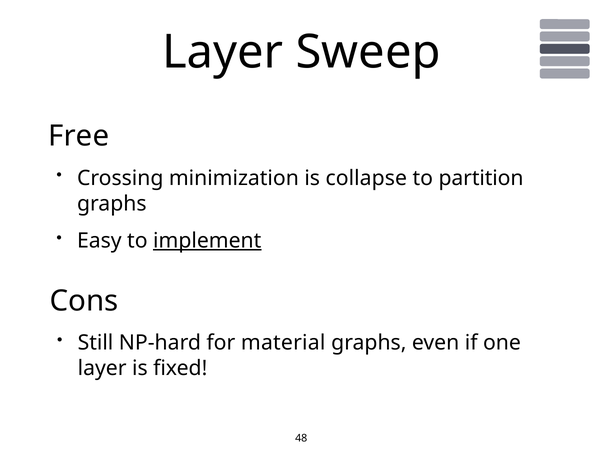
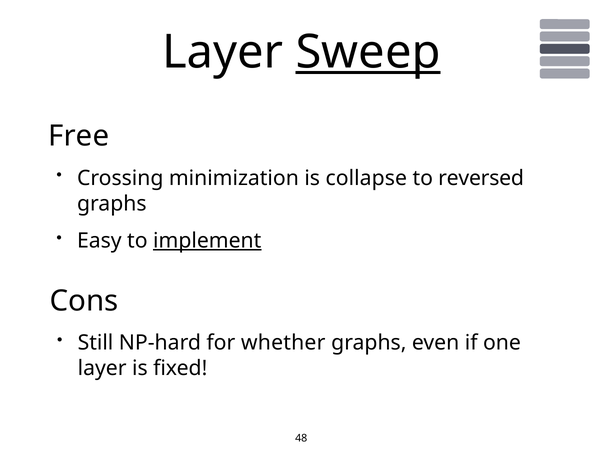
Sweep underline: none -> present (368, 52)
partition: partition -> reversed (481, 178)
material: material -> whether (283, 343)
